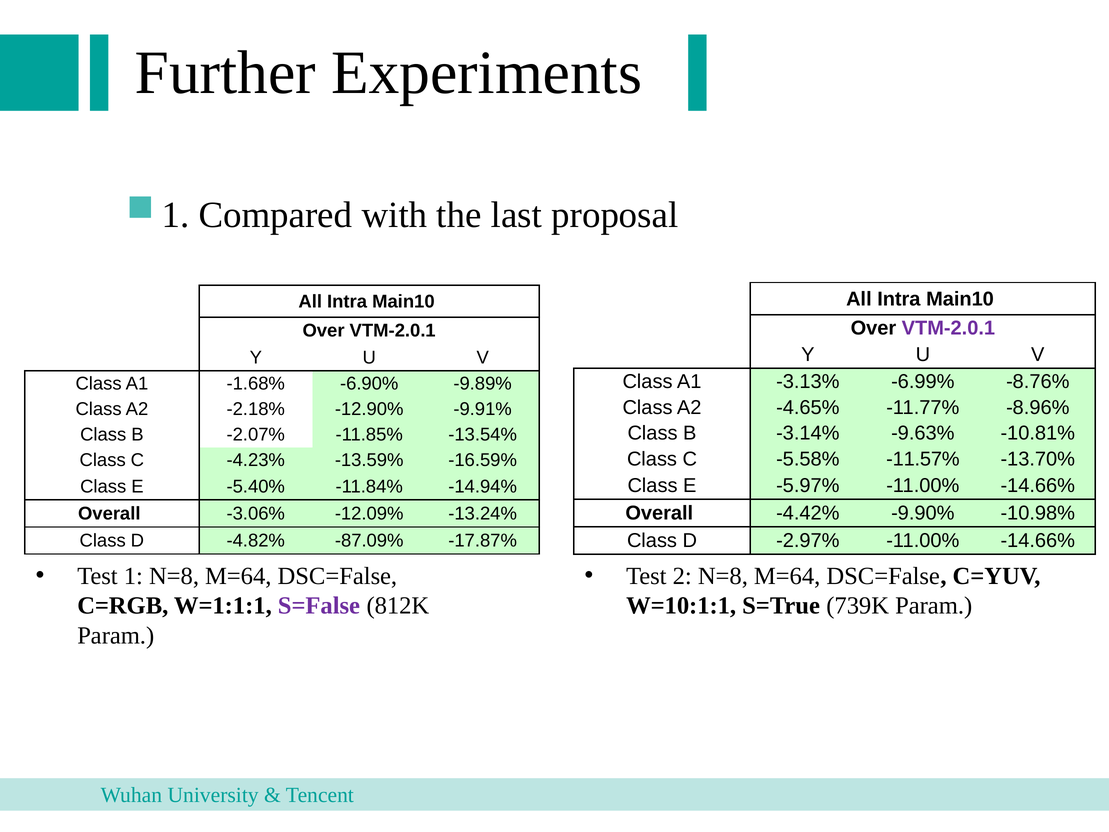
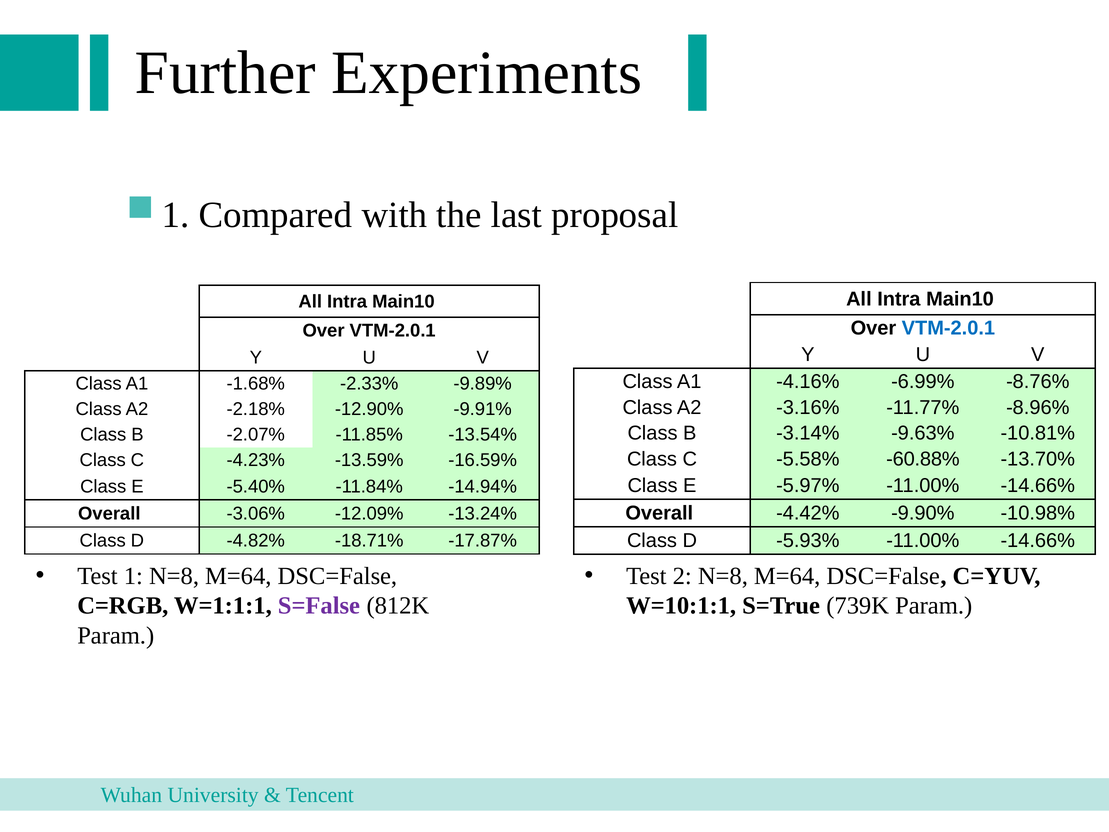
VTM-2.0.1 colour: purple -> blue (948, 328)
-3.13%: -3.13% -> -4.16% (808, 381)
-6.90%: -6.90% -> -2.33% (369, 384)
-4.65%: -4.65% -> -3.16% (808, 407)
-11.57%: -11.57% -> -60.88% (923, 459)
-2.97%: -2.97% -> -5.93% (808, 541)
-87.09%: -87.09% -> -18.71% (369, 541)
